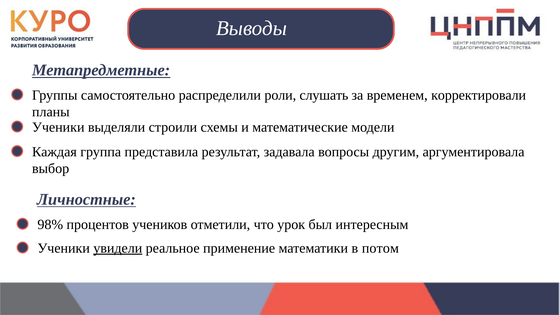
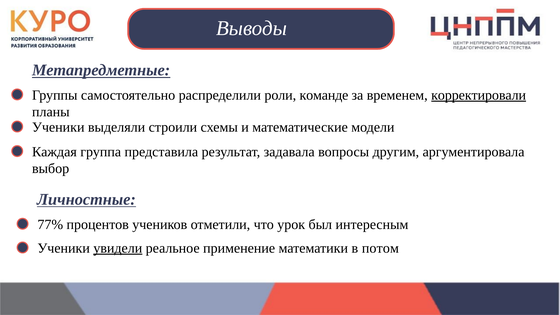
слушать: слушать -> команде (324, 95)
корректировали underline: none -> present (479, 95)
98%: 98% -> 77% (50, 224)
